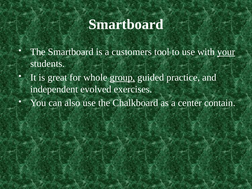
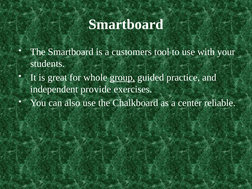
your underline: present -> none (226, 52)
evolved: evolved -> provide (96, 89)
contain: contain -> reliable (220, 103)
